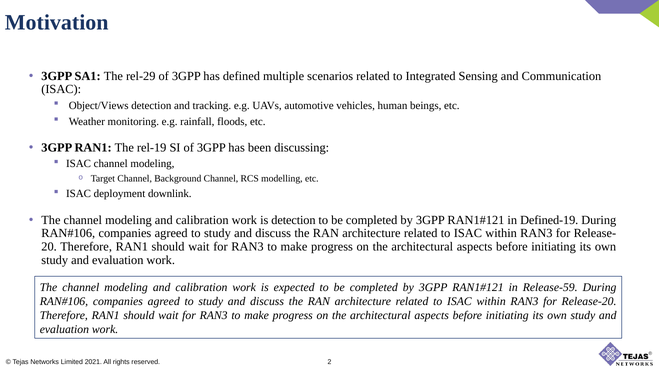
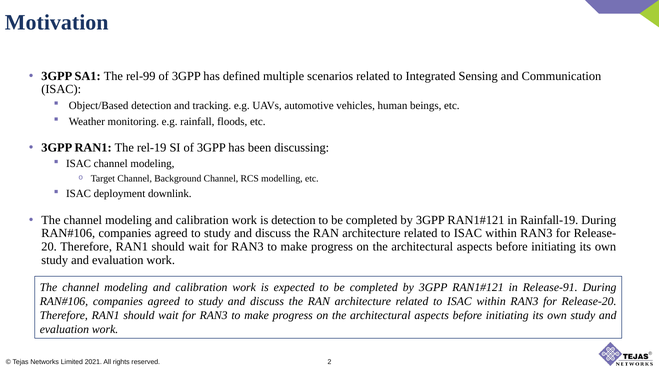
rel-29: rel-29 -> rel-99 (141, 76)
Object/Views: Object/Views -> Object/Based (99, 105)
Defined-19: Defined-19 -> Rainfall-19 (549, 220)
Release-59: Release-59 -> Release-91 (550, 287)
